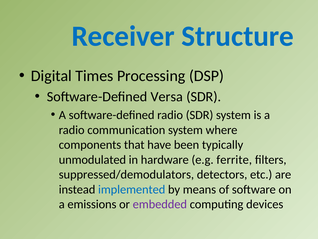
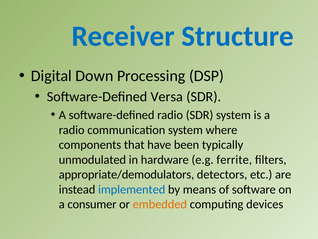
Times: Times -> Down (94, 76)
suppressed/demodulators: suppressed/demodulators -> appropriate/demodulators (126, 174)
emissions: emissions -> consumer (92, 204)
embedded colour: purple -> orange (160, 204)
